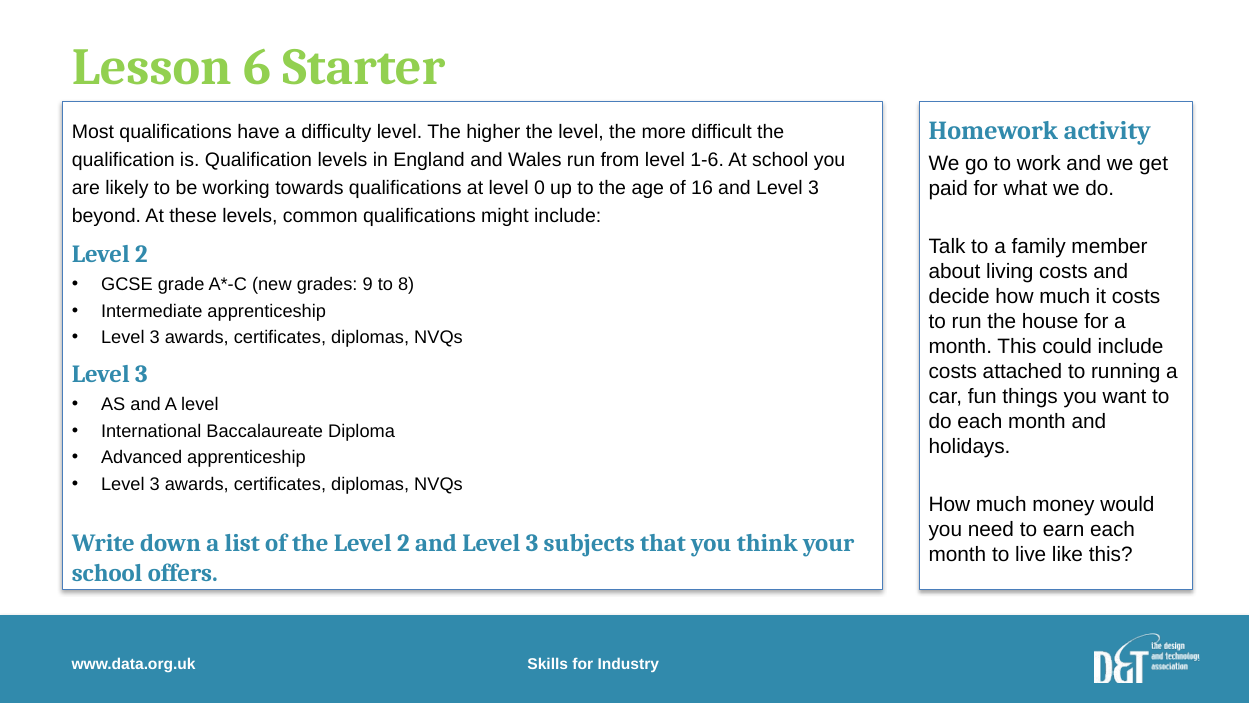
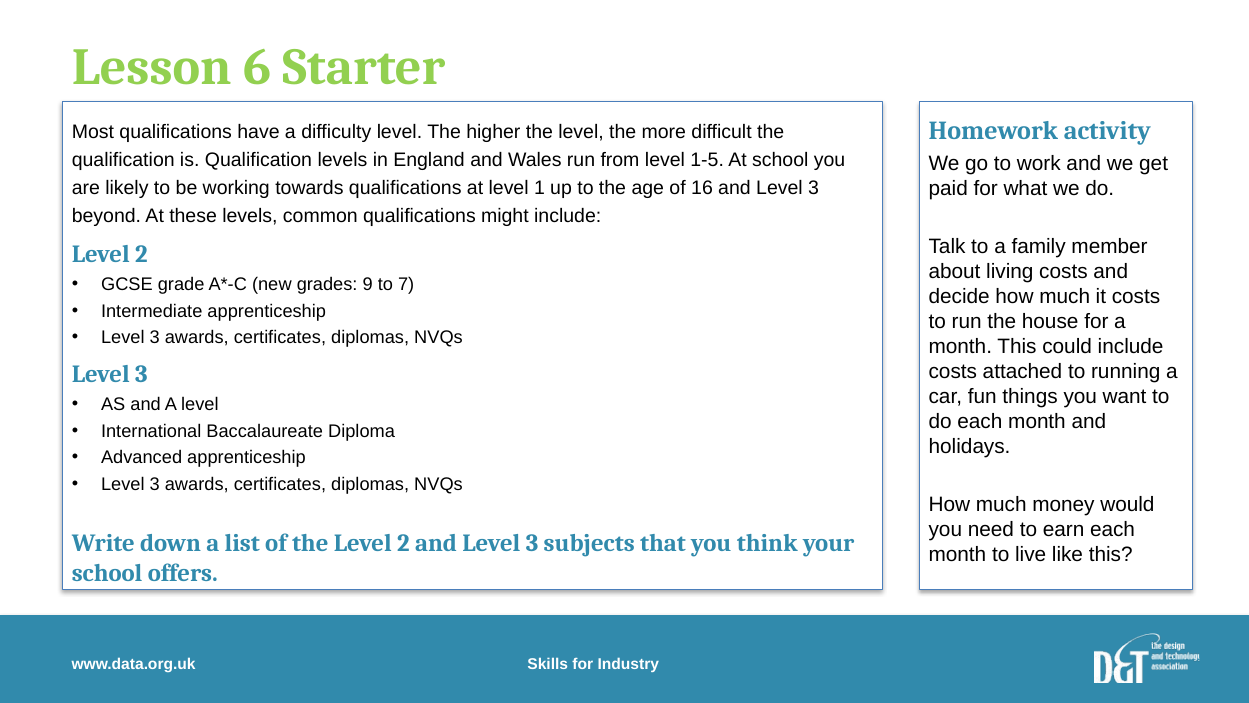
1-6: 1-6 -> 1-5 (707, 160)
0: 0 -> 1 (539, 188)
8: 8 -> 7 (406, 284)
